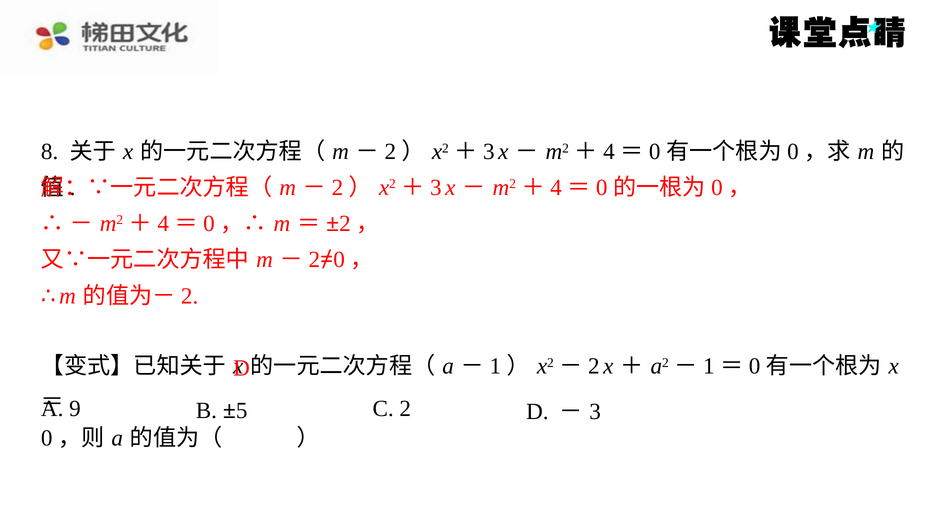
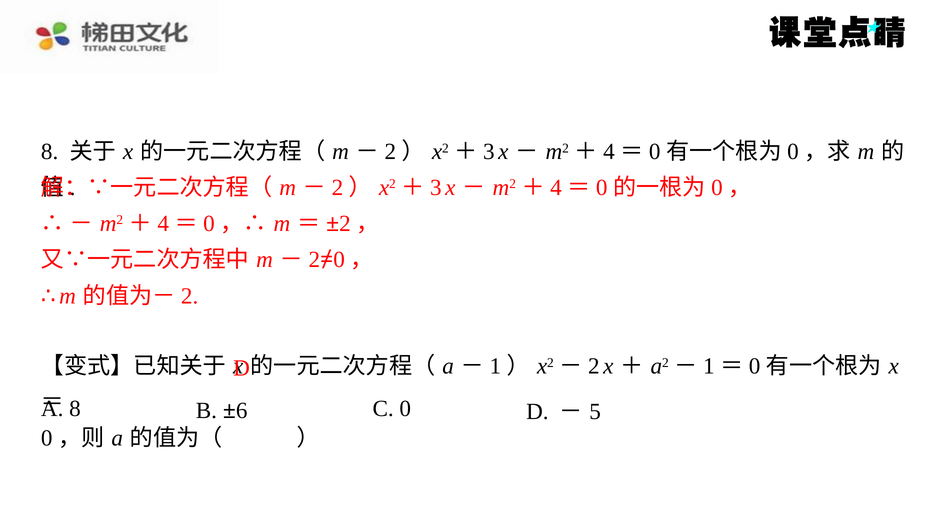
9: 9 -> 8 (75, 409)
5: 5 -> 6 (242, 411)
2: 2 -> 0 (405, 409)
3: 3 -> 5 (595, 412)
